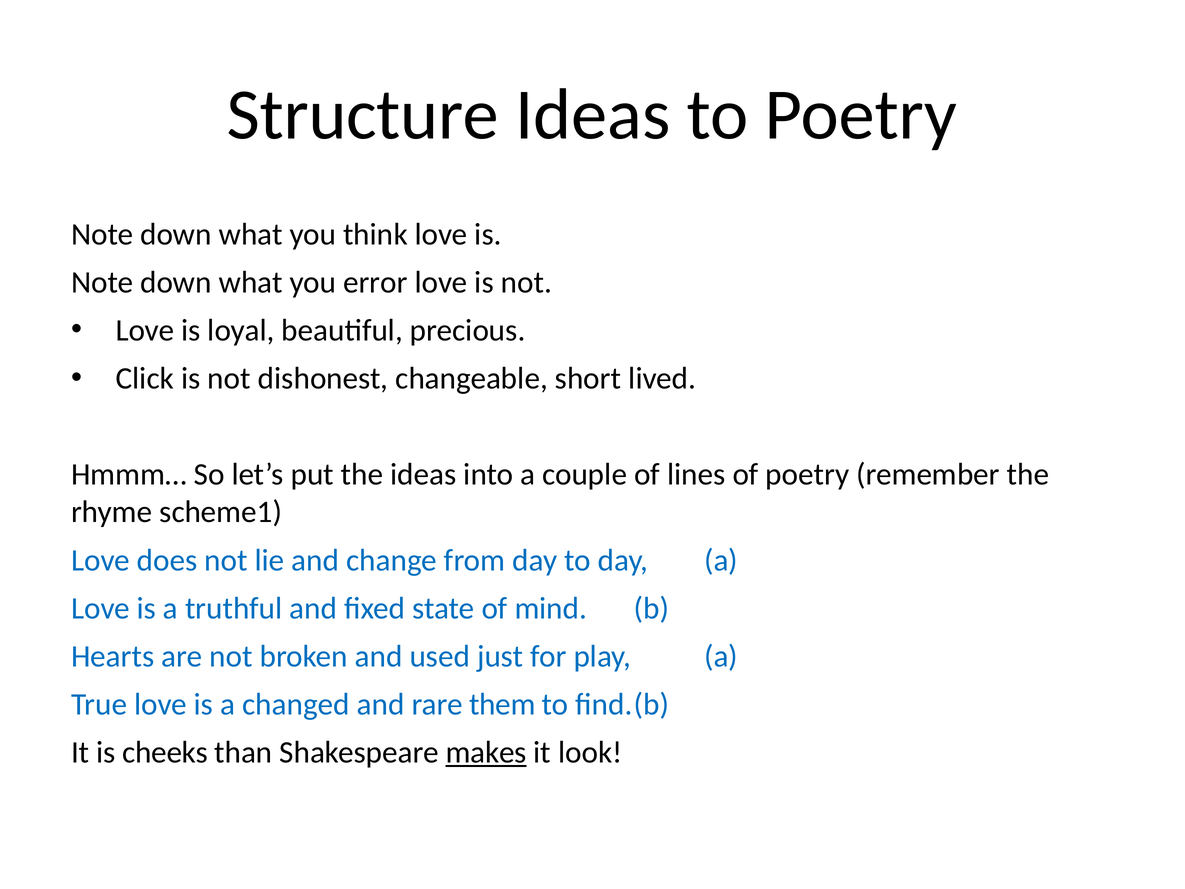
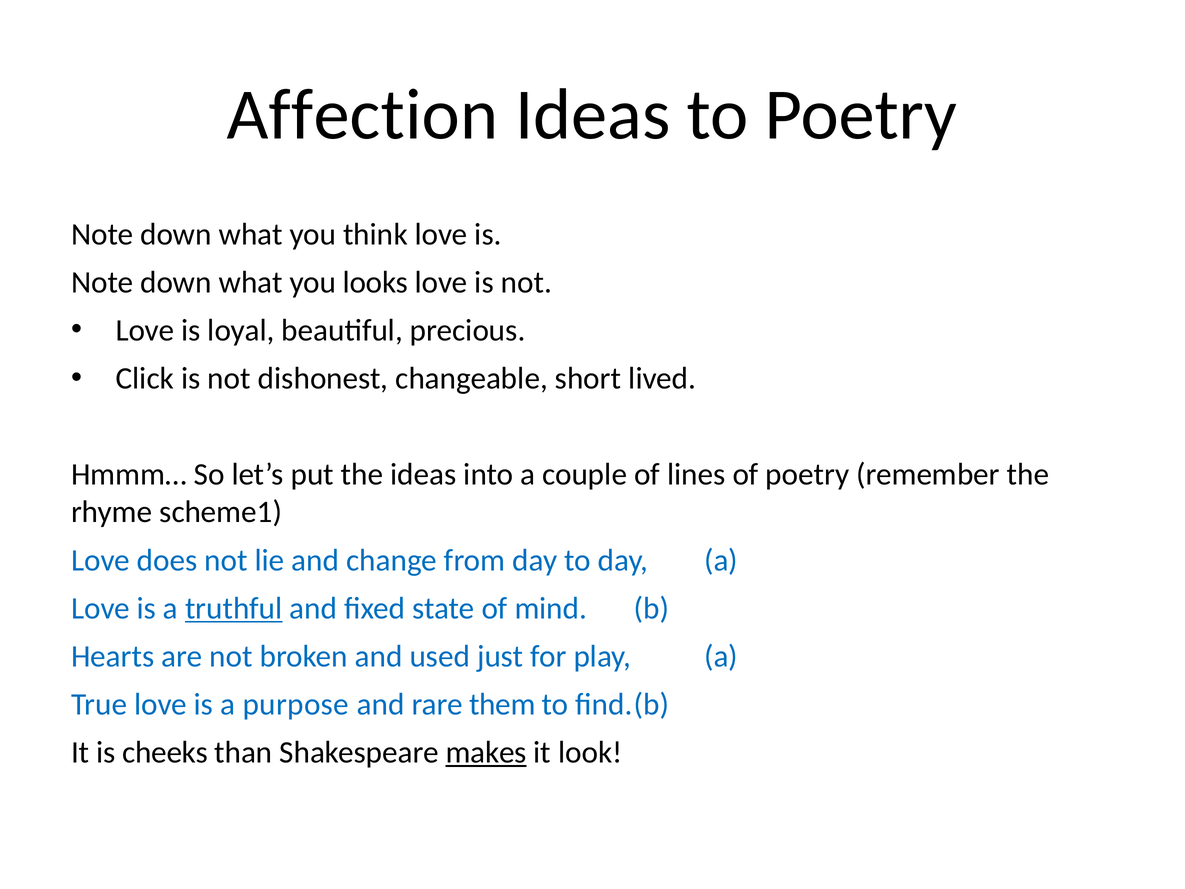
Structure: Structure -> Affection (363, 115)
error: error -> looks (376, 282)
truthful underline: none -> present (234, 608)
changed: changed -> purpose (296, 704)
